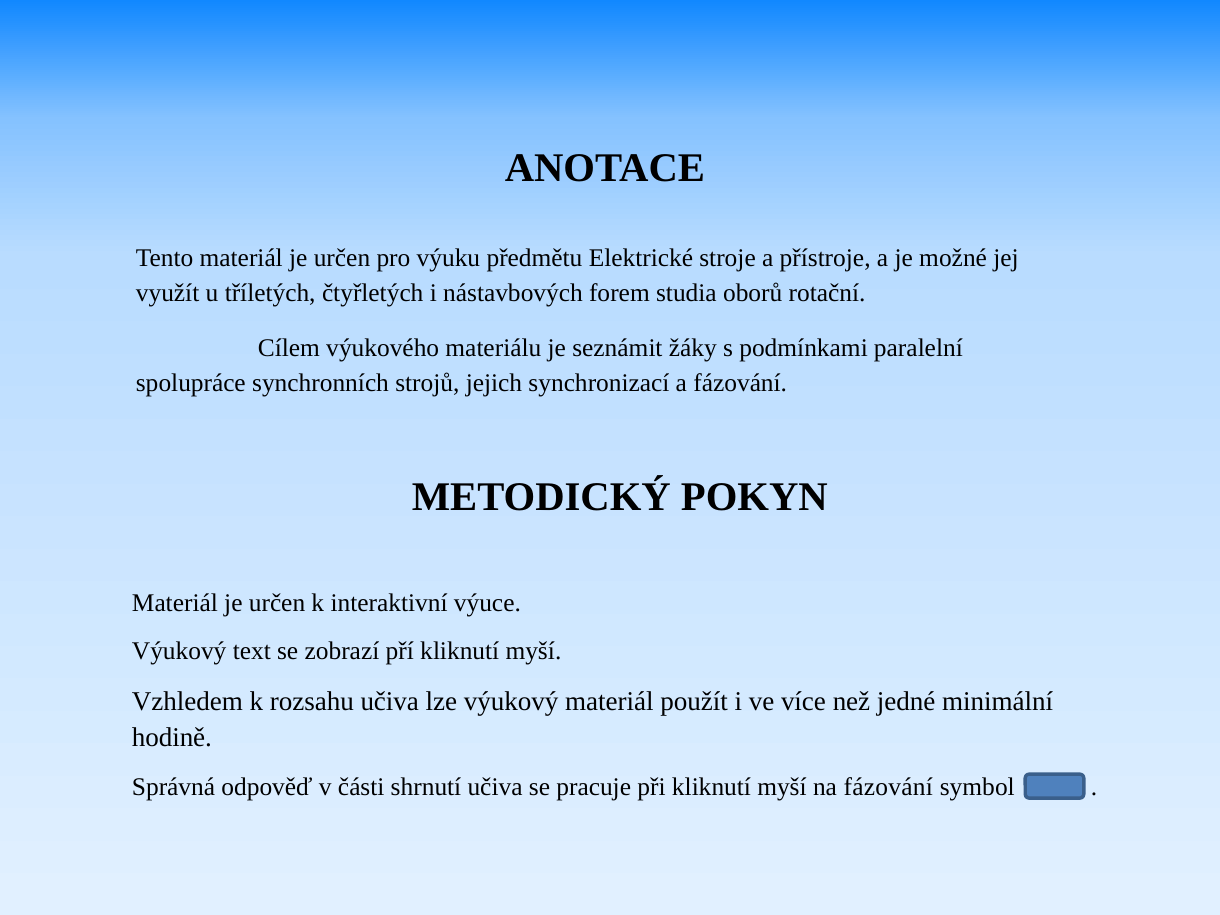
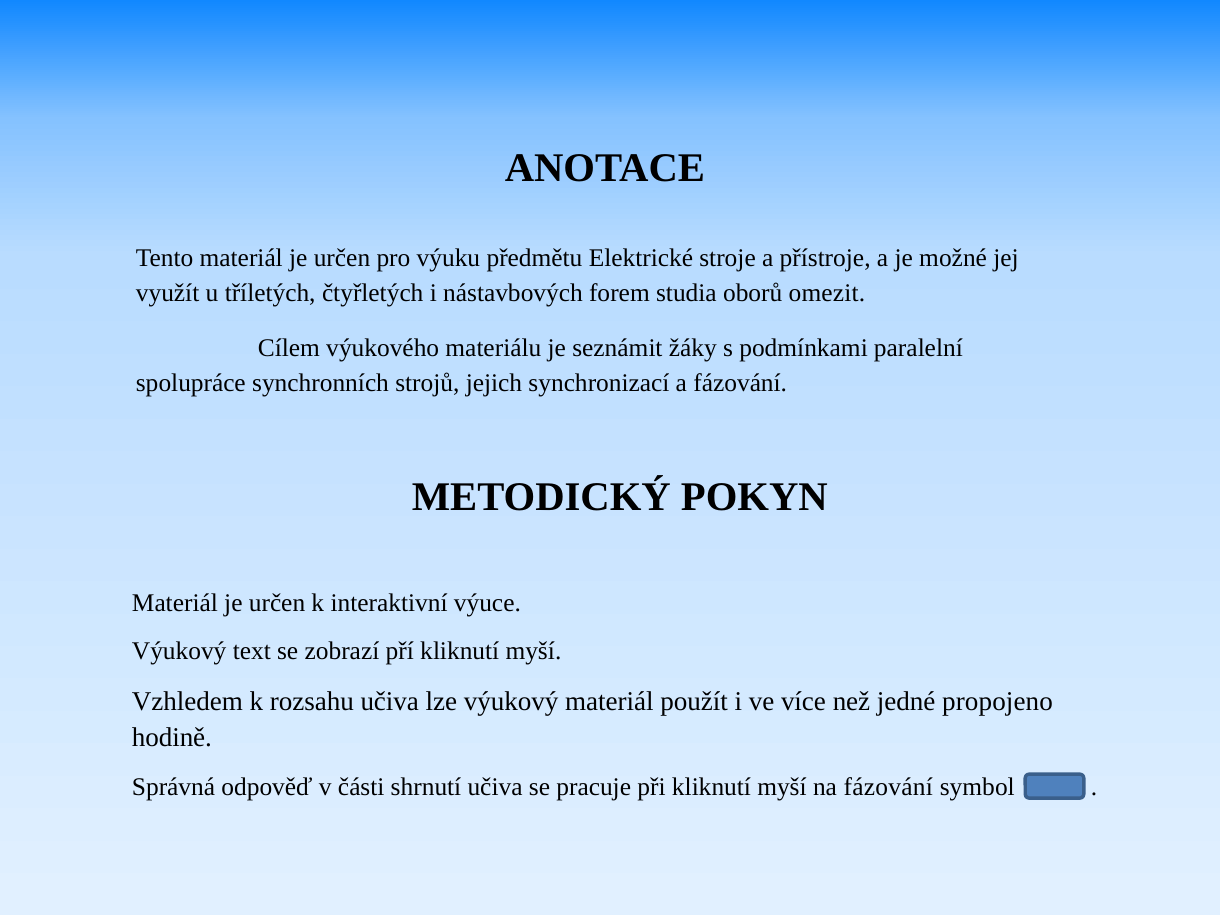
rotační: rotační -> omezit (827, 293)
minimální: minimální -> propojeno (998, 702)
